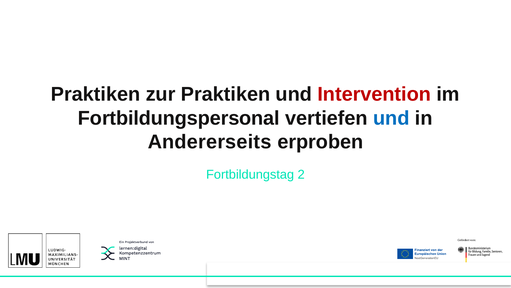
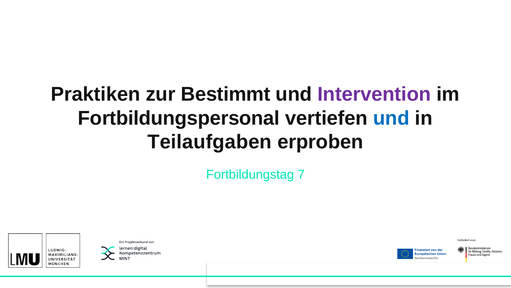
zur Praktiken: Praktiken -> Bestimmt (226, 94)
Intervention colour: red -> purple (374, 94)
Andererseits: Andererseits -> Teilaufgaben (210, 142)
2: 2 -> 7 (301, 174)
